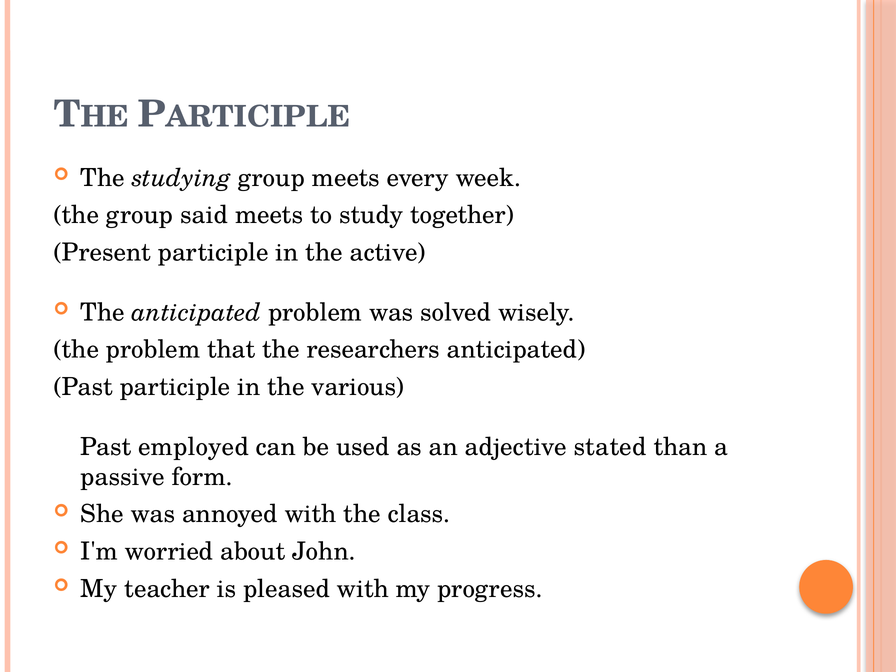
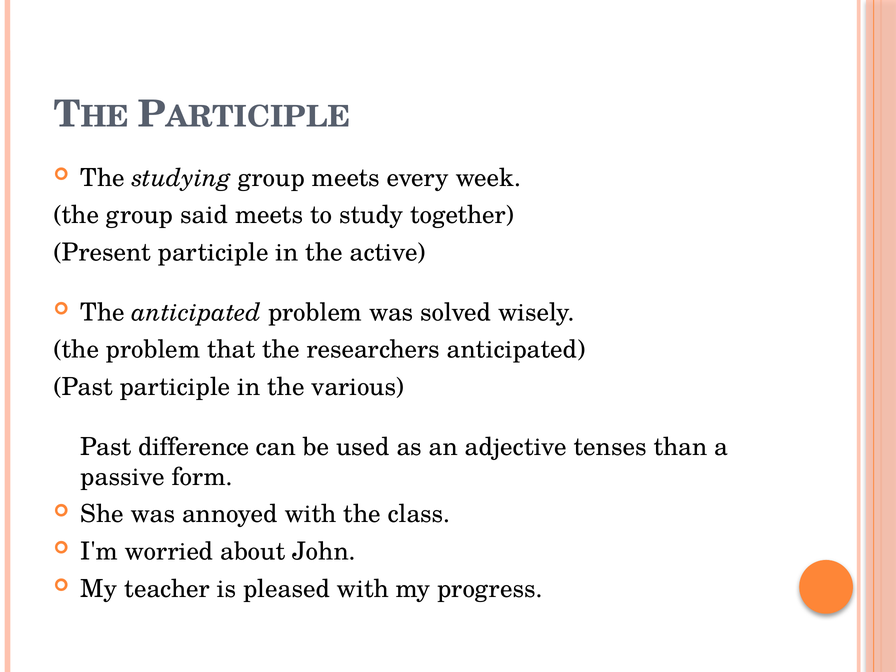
employed: employed -> difference (194, 447)
stated: stated -> tenses (610, 447)
